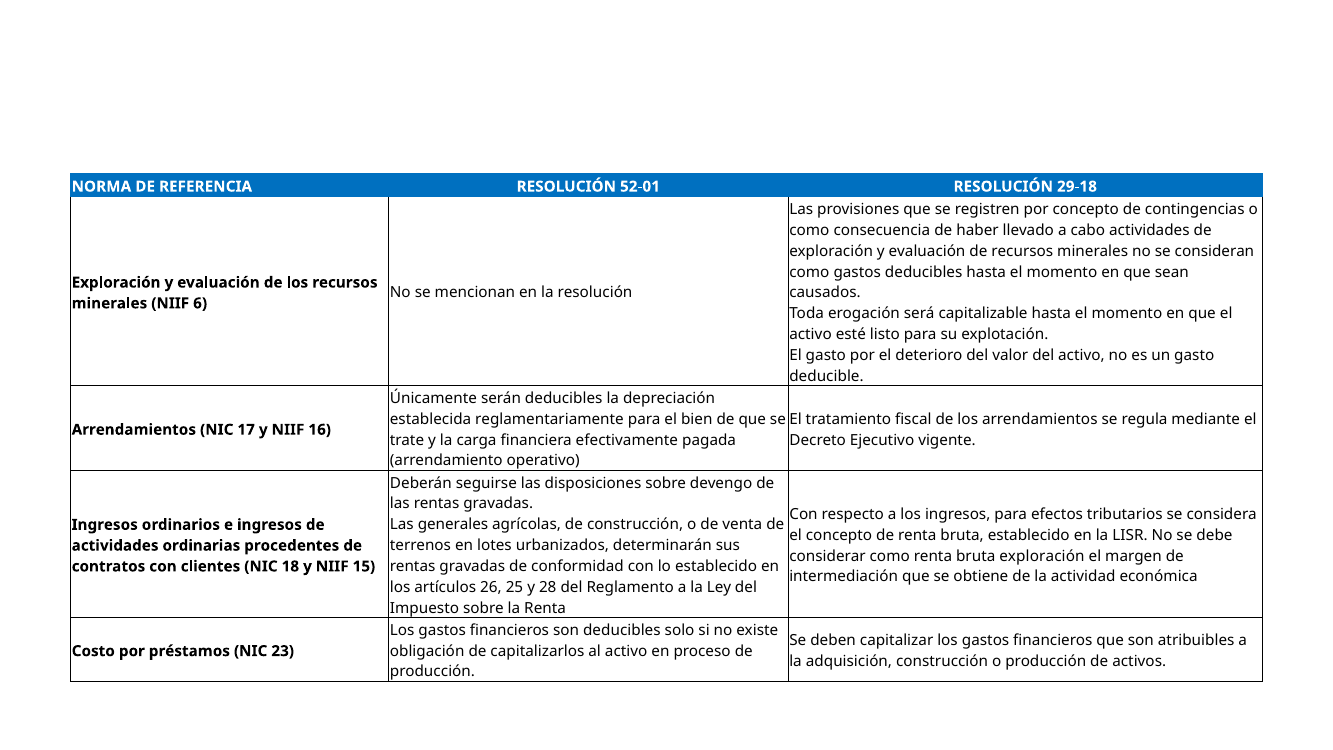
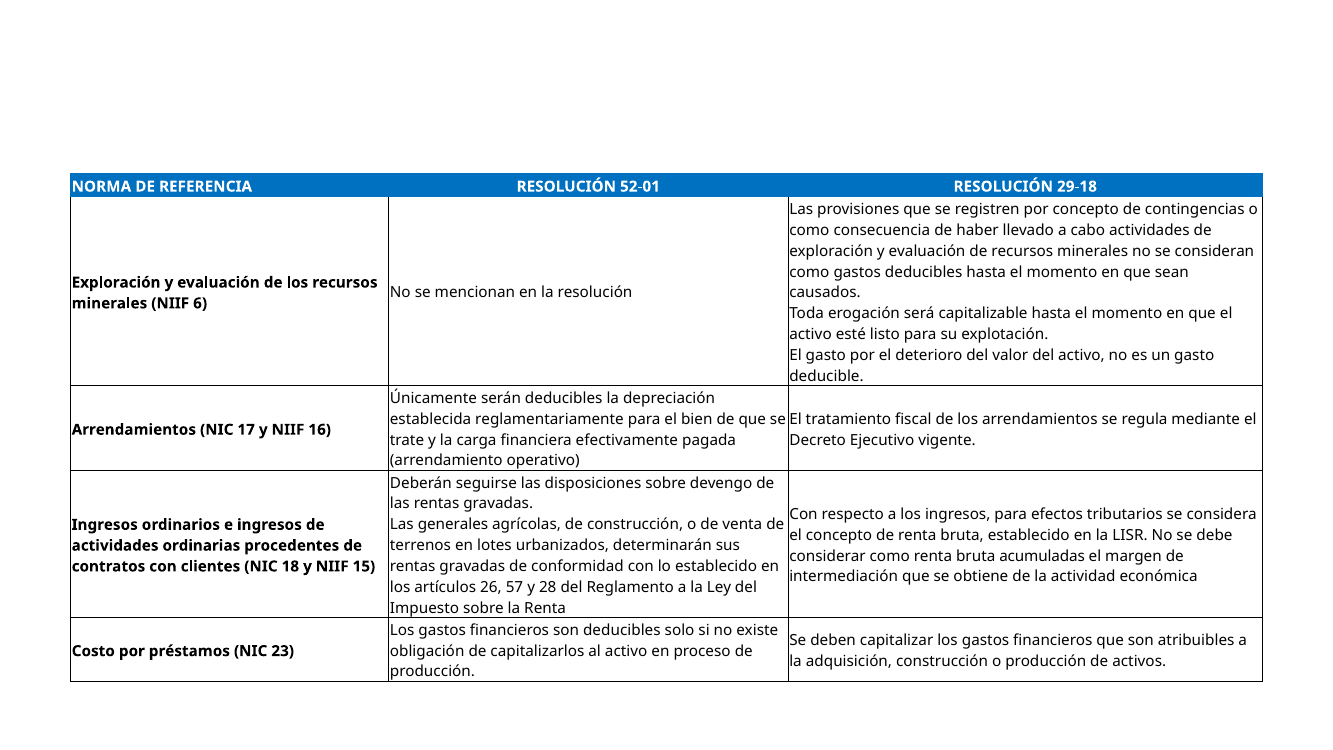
bruta exploración: exploración -> acumuladas (1042, 556)
25: 25 -> 57 (515, 587)
